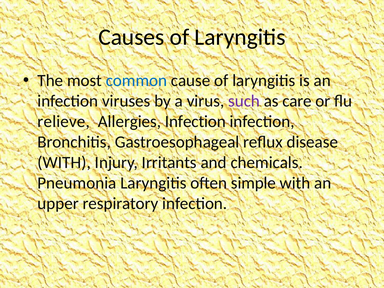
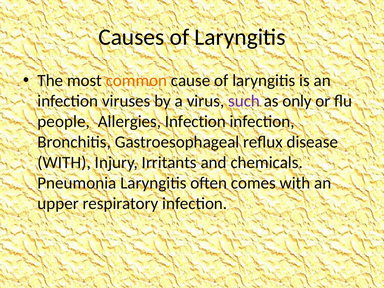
common colour: blue -> orange (136, 81)
care: care -> only (297, 101)
relieve: relieve -> people (64, 122)
simple: simple -> comes (253, 183)
